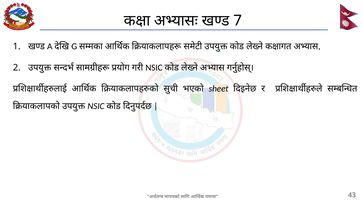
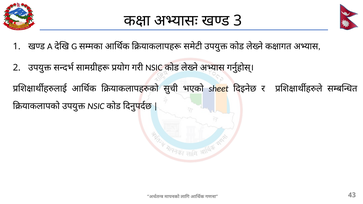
7: 7 -> 3 (238, 21)
